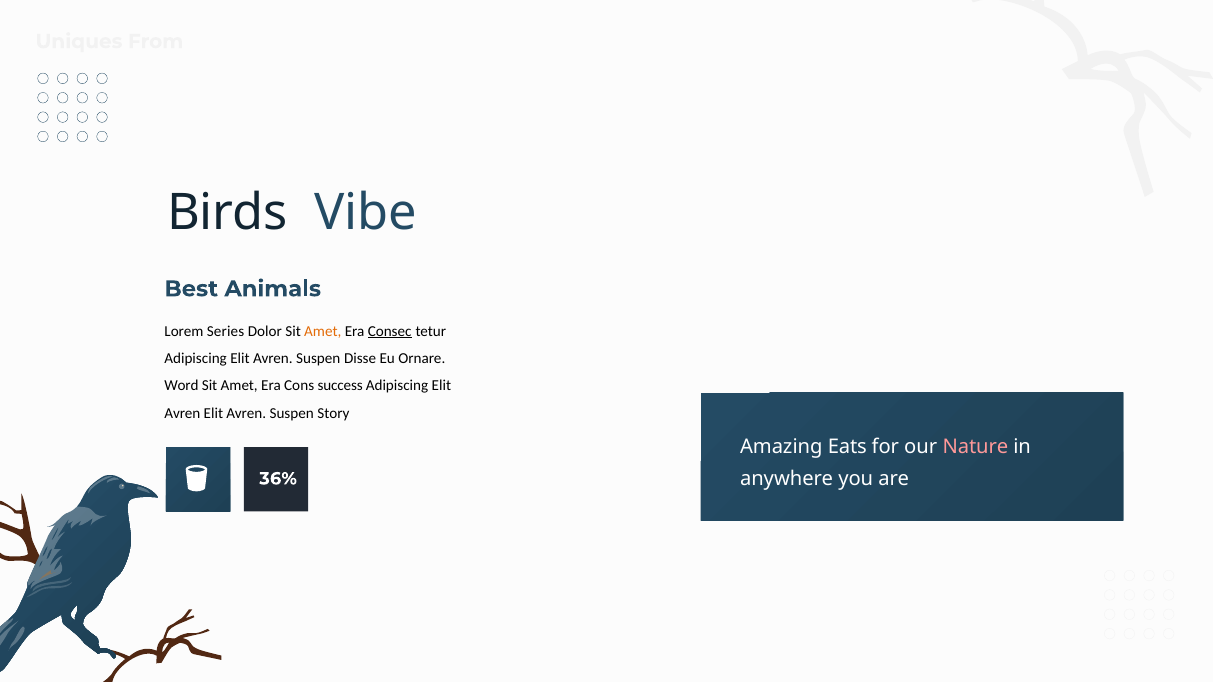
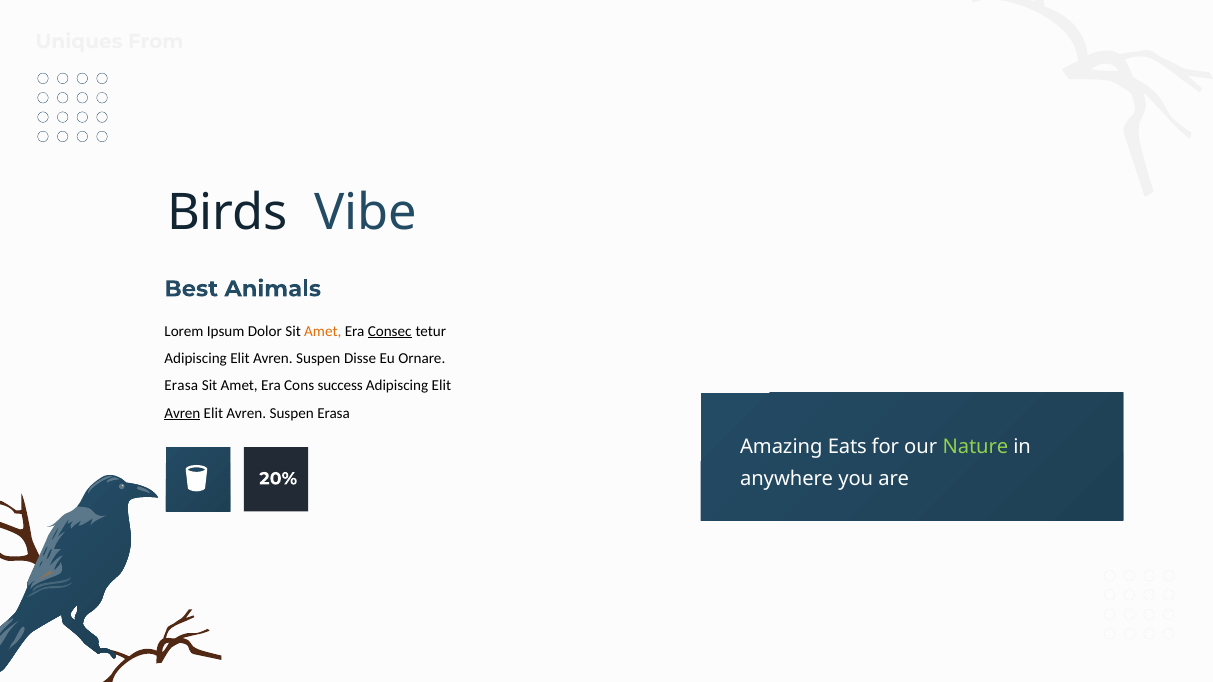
Series: Series -> Ipsum (226, 331)
Word: Word -> Erasa (181, 386)
Avren underline: none -> present (182, 413)
Suspen Story: Story -> Erasa (334, 413)
Nature colour: pink -> light green (975, 447)
36%: 36% -> 20% (278, 479)
